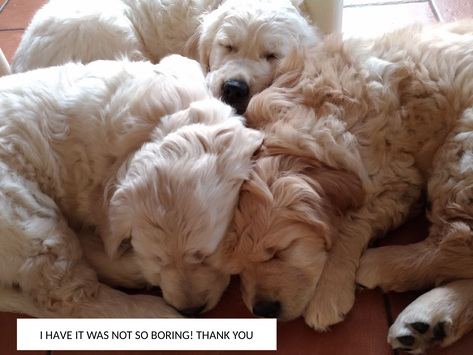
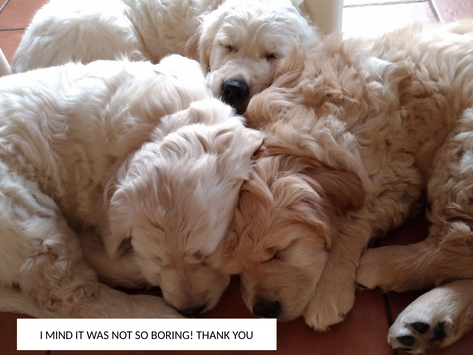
HAVE: HAVE -> MIND (59, 335)
